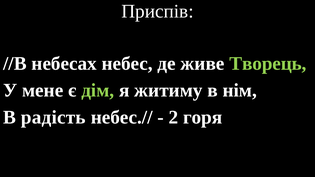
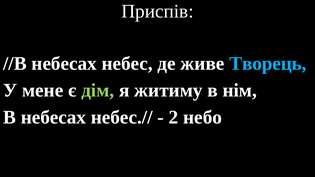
Творець colour: light green -> light blue (268, 64)
В радість: радість -> небесах (53, 117)
горя: горя -> небо (203, 117)
